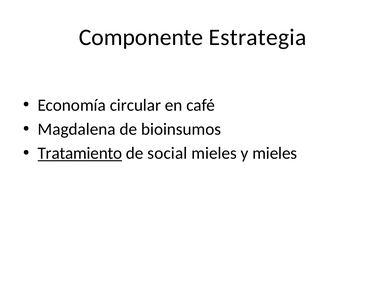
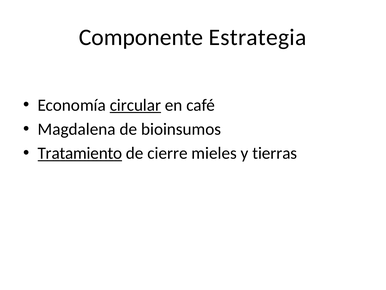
circular underline: none -> present (135, 105)
social: social -> cierre (167, 153)
y mieles: mieles -> tierras (275, 153)
